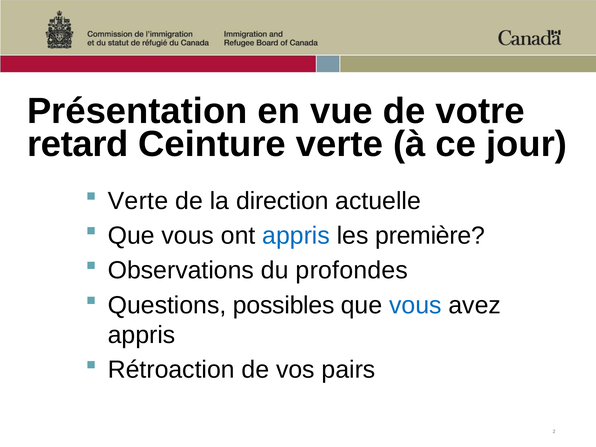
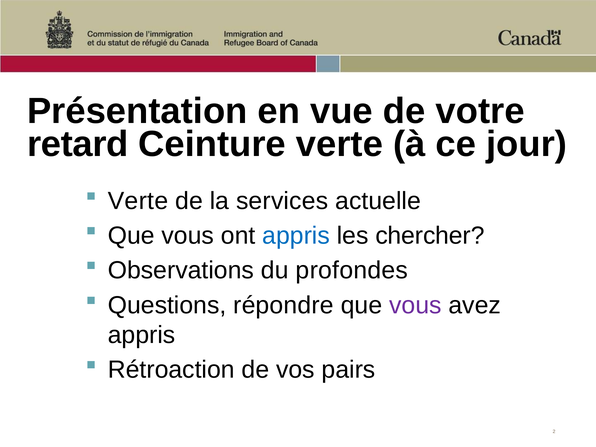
direction: direction -> services (282, 201)
première: première -> chercher (430, 236)
possibles: possibles -> répondre (284, 305)
vous colour: blue -> purple (415, 305)
